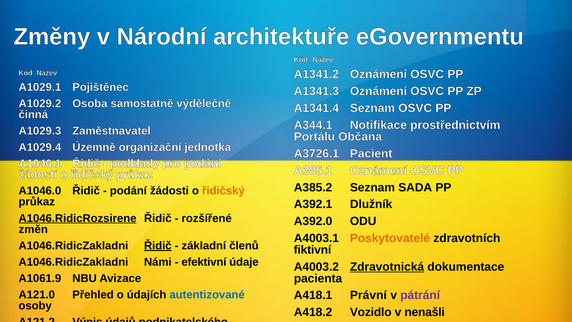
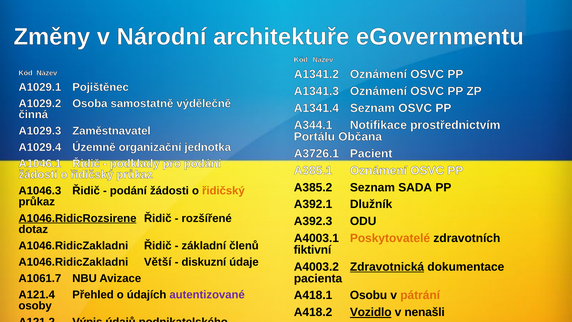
A1046.0: A1046.0 -> A1046.3 (40, 191)
A392.0: A392.0 -> A392.3 (313, 221)
změn: změn -> dotaz (33, 229)
Řidič underline: present -> none (158, 245)
Námi: Námi -> Větší (158, 262)
efektivní: efektivní -> diskuzní (204, 262)
A1061.9: A1061.9 -> A1061.7 (40, 278)
A121.0: A121.0 -> A121.4 (37, 294)
autentizované colour: blue -> purple (207, 294)
A418.1 Právní: Právní -> Osobu (369, 295)
pátrání colour: purple -> orange (420, 295)
Vozidlo underline: none -> present (371, 312)
